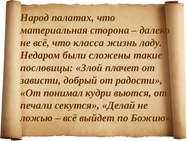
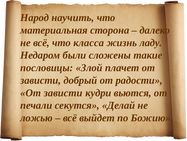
палатах: палатах -> научить (73, 18)
понимал: понимал -> зависти (63, 92)
